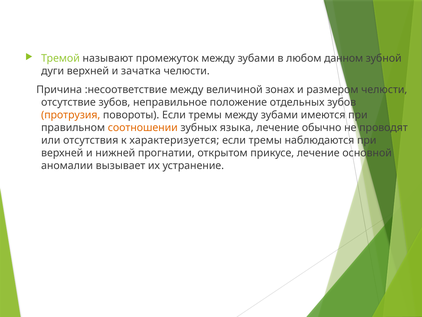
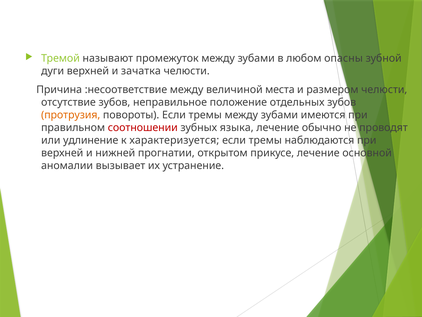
данном: данном -> опасны (344, 58)
зонах: зонах -> места (280, 90)
соотношении colour: orange -> red (143, 128)
отсутствия: отсутствия -> удлинение (91, 140)
